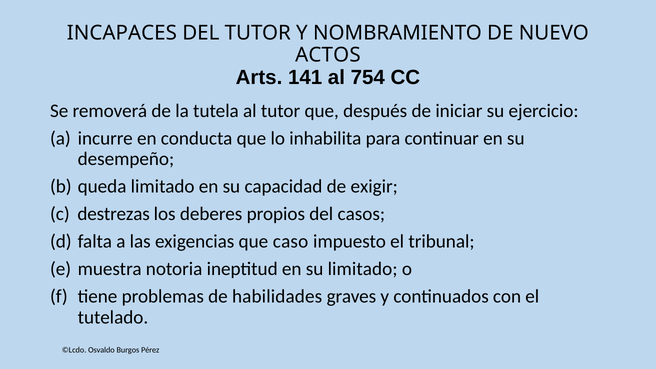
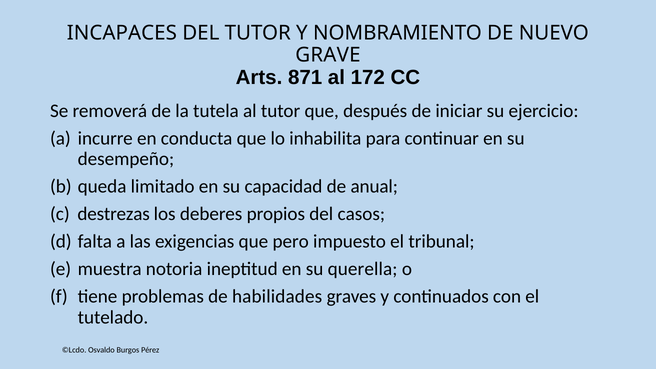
ACTOS: ACTOS -> GRAVE (328, 55)
141: 141 -> 871 (305, 77)
754: 754 -> 172 (368, 77)
exigir: exigir -> anual (374, 187)
caso: caso -> pero (291, 242)
su limitado: limitado -> querella (363, 269)
